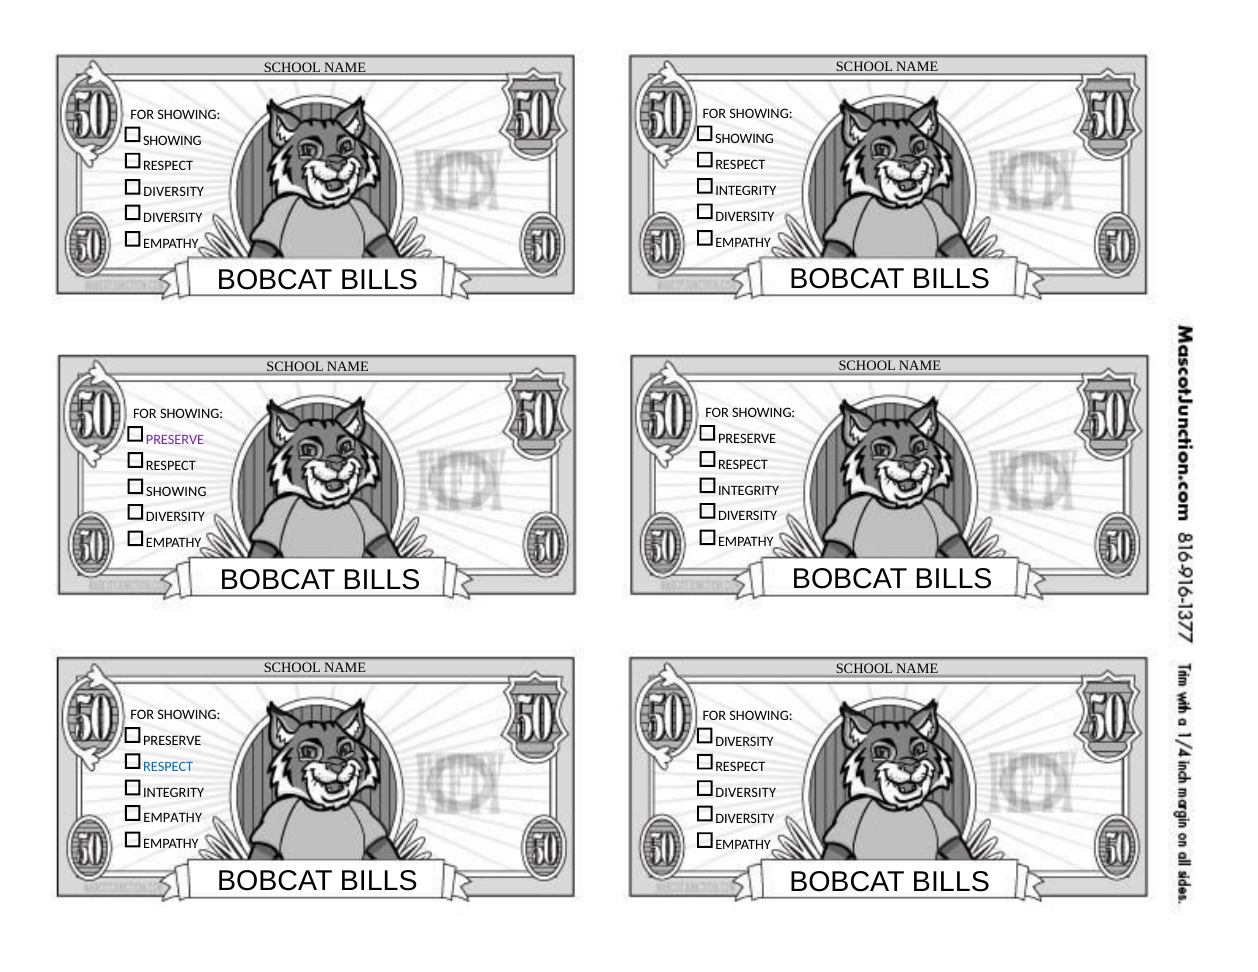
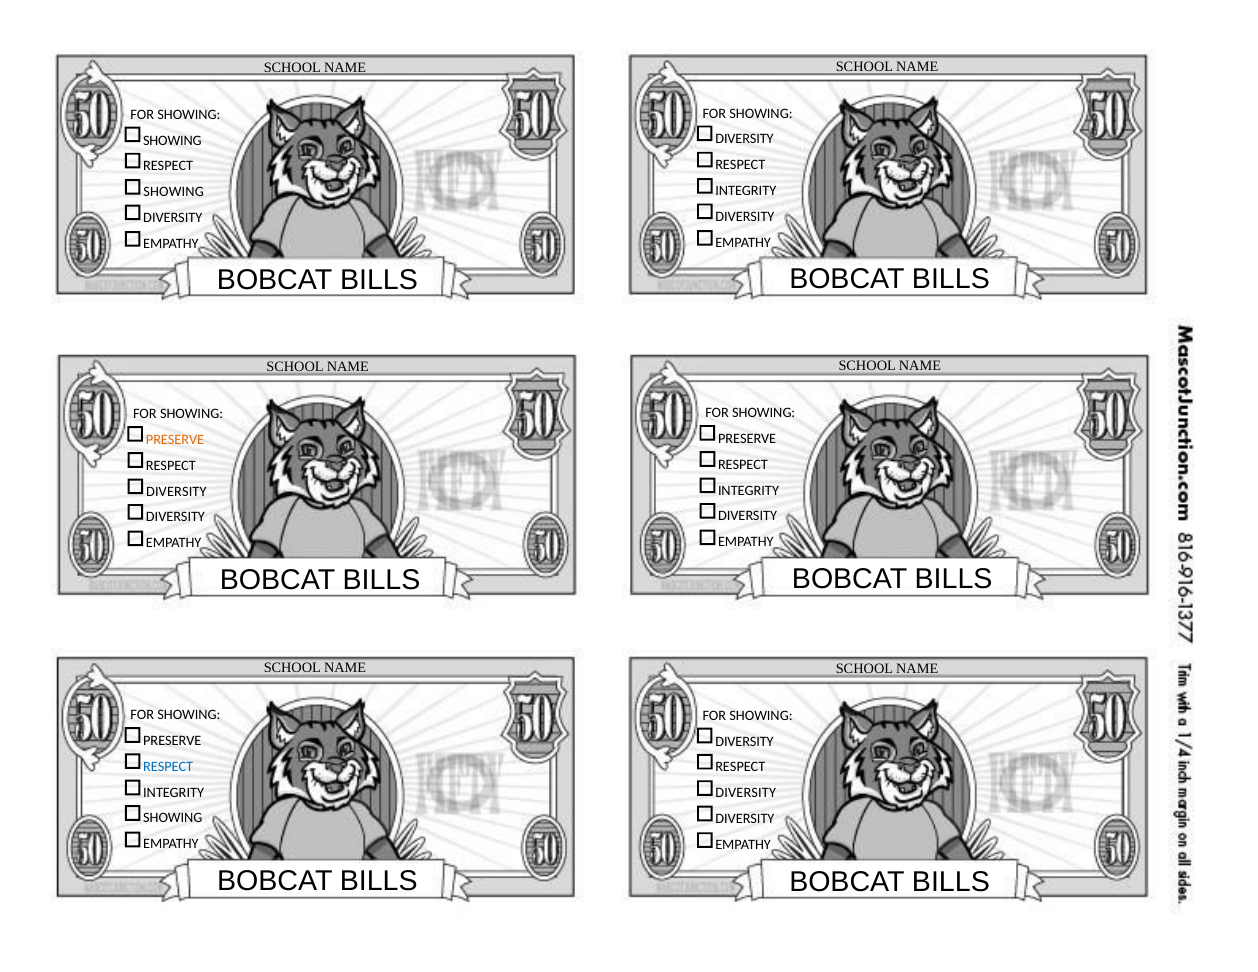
SHOWING: SHOWING -> DIVERSITY (744, 139)
DIVERSITY: DIVERSITY -> SHOWING (174, 192)
PRESERVE colour: purple -> orange (175, 440)
SHOWING: SHOWING -> DIVERSITY (176, 491)
EMPATHY: EMPATHY -> SHOWING (173, 818)
